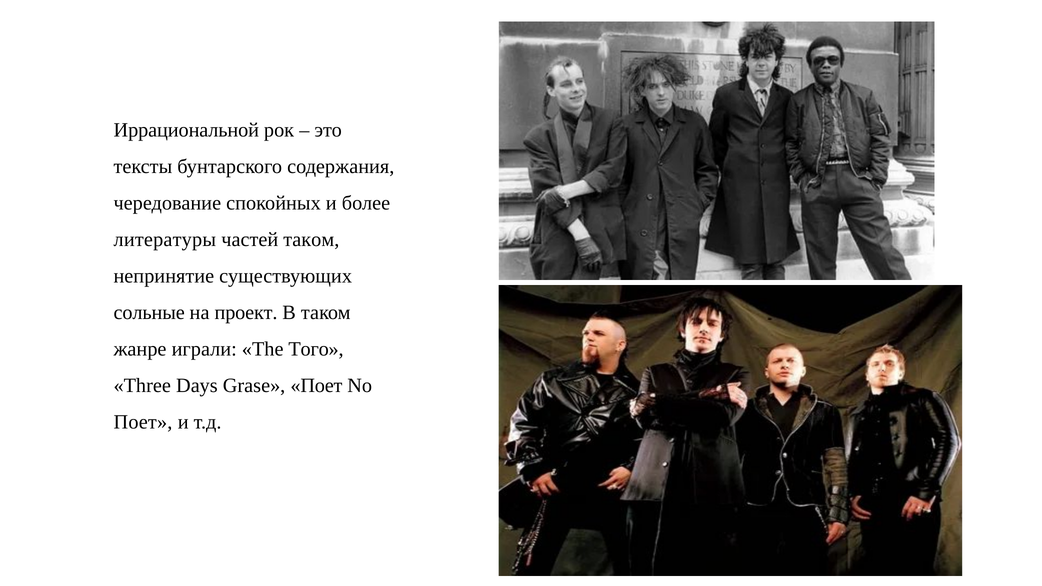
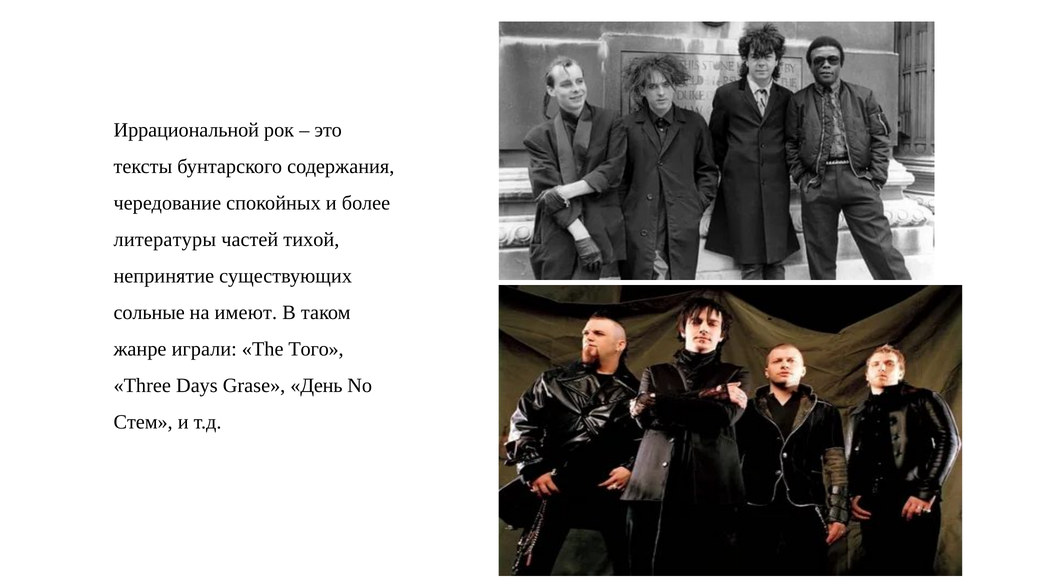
частей таком: таком -> тихой (311, 240)
проект: проект -> имеют (246, 313)
Grase Поет: Поет -> День (316, 386)
Поет: Поет -> Стем (143, 422)
